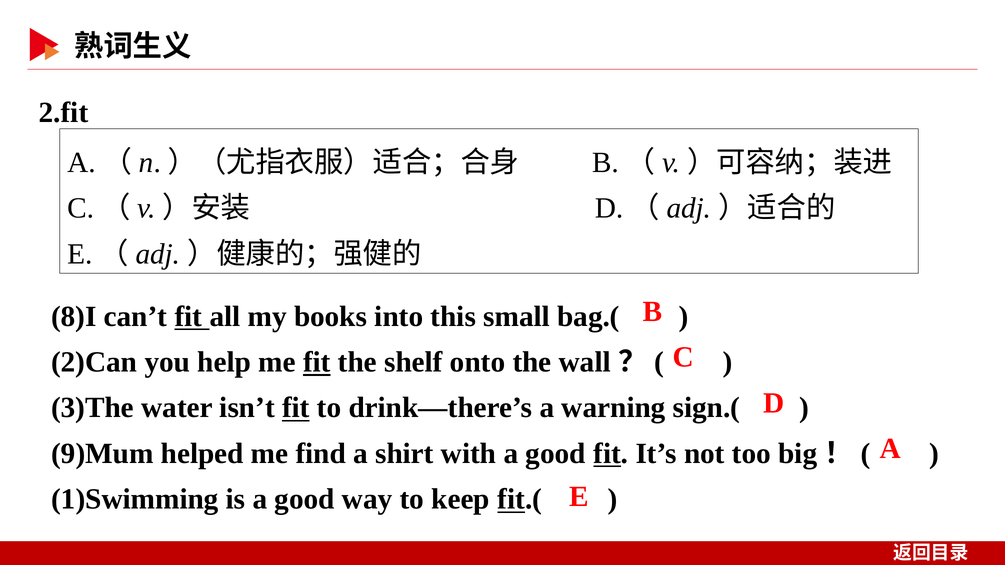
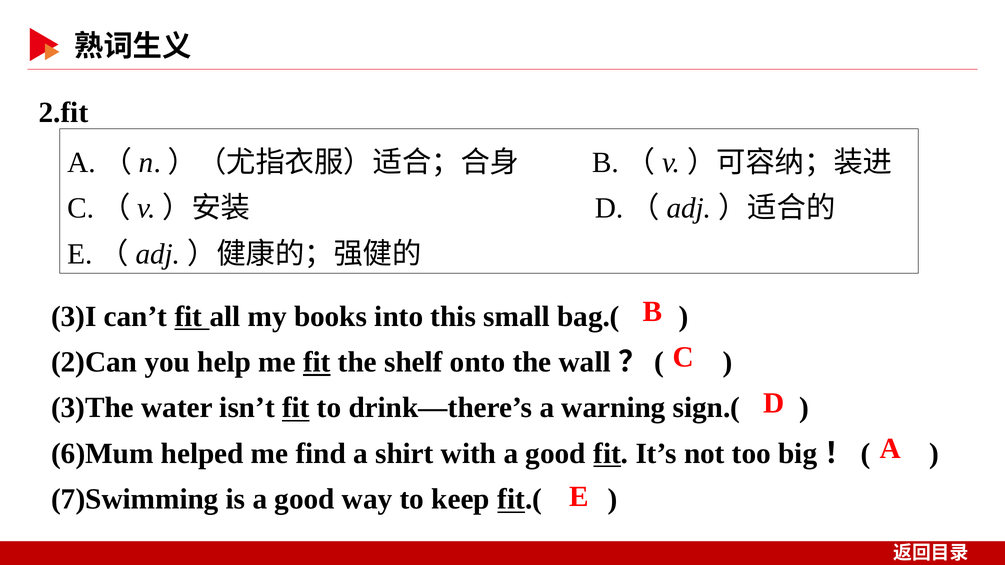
8)I: 8)I -> 3)I (74, 317)
9)Mum: 9)Mum -> 6)Mum (102, 454)
1)Swimming: 1)Swimming -> 7)Swimming (135, 499)
